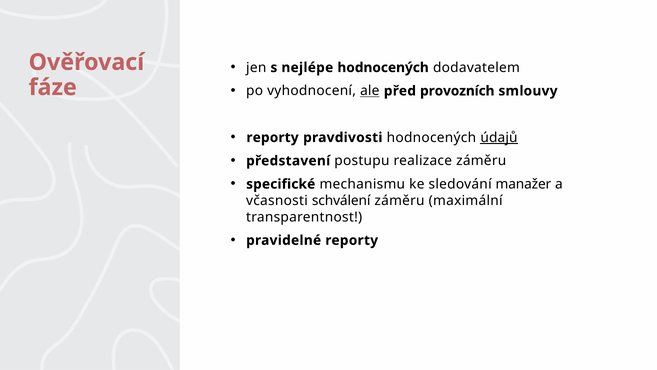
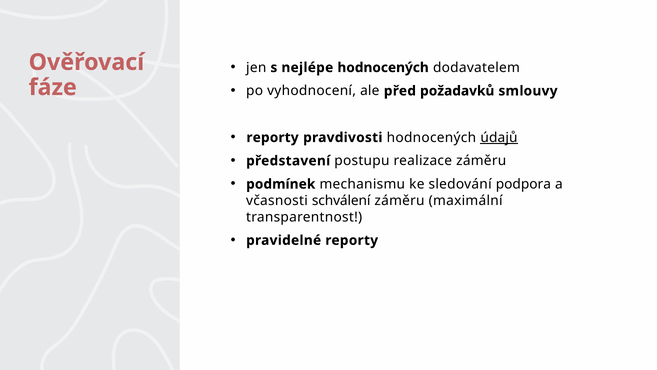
ale underline: present -> none (370, 91)
provozních: provozních -> požadavků (457, 91)
specifické: specifické -> podmínek (281, 184)
manažer: manažer -> podpora (523, 184)
